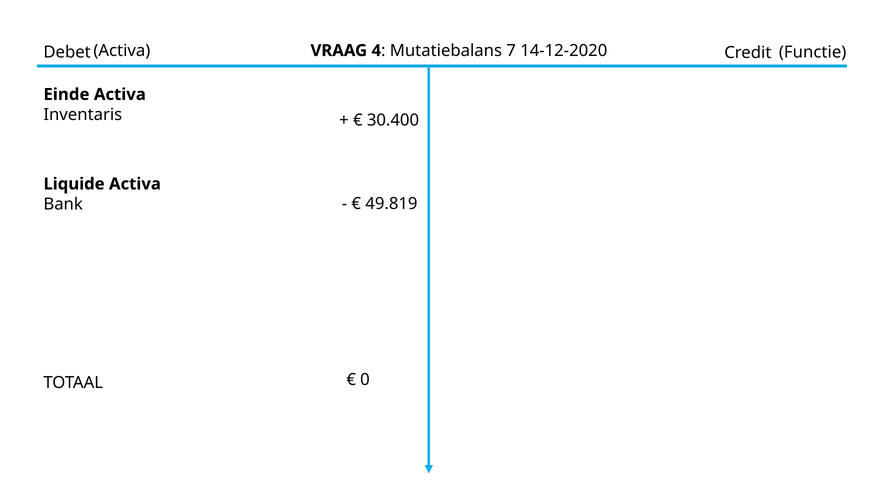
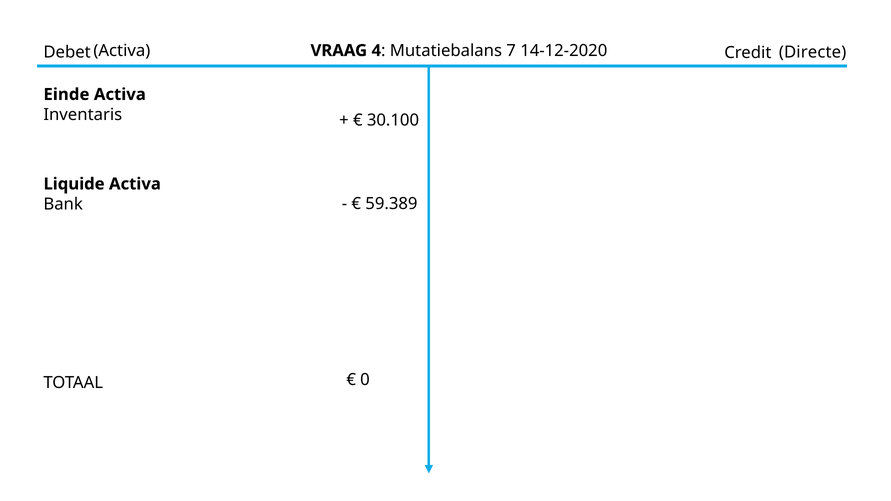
Functie: Functie -> Directe (813, 52)
30.400: 30.400 -> 30.100 (393, 120)
49.819: 49.819 -> 59.389 (391, 204)
